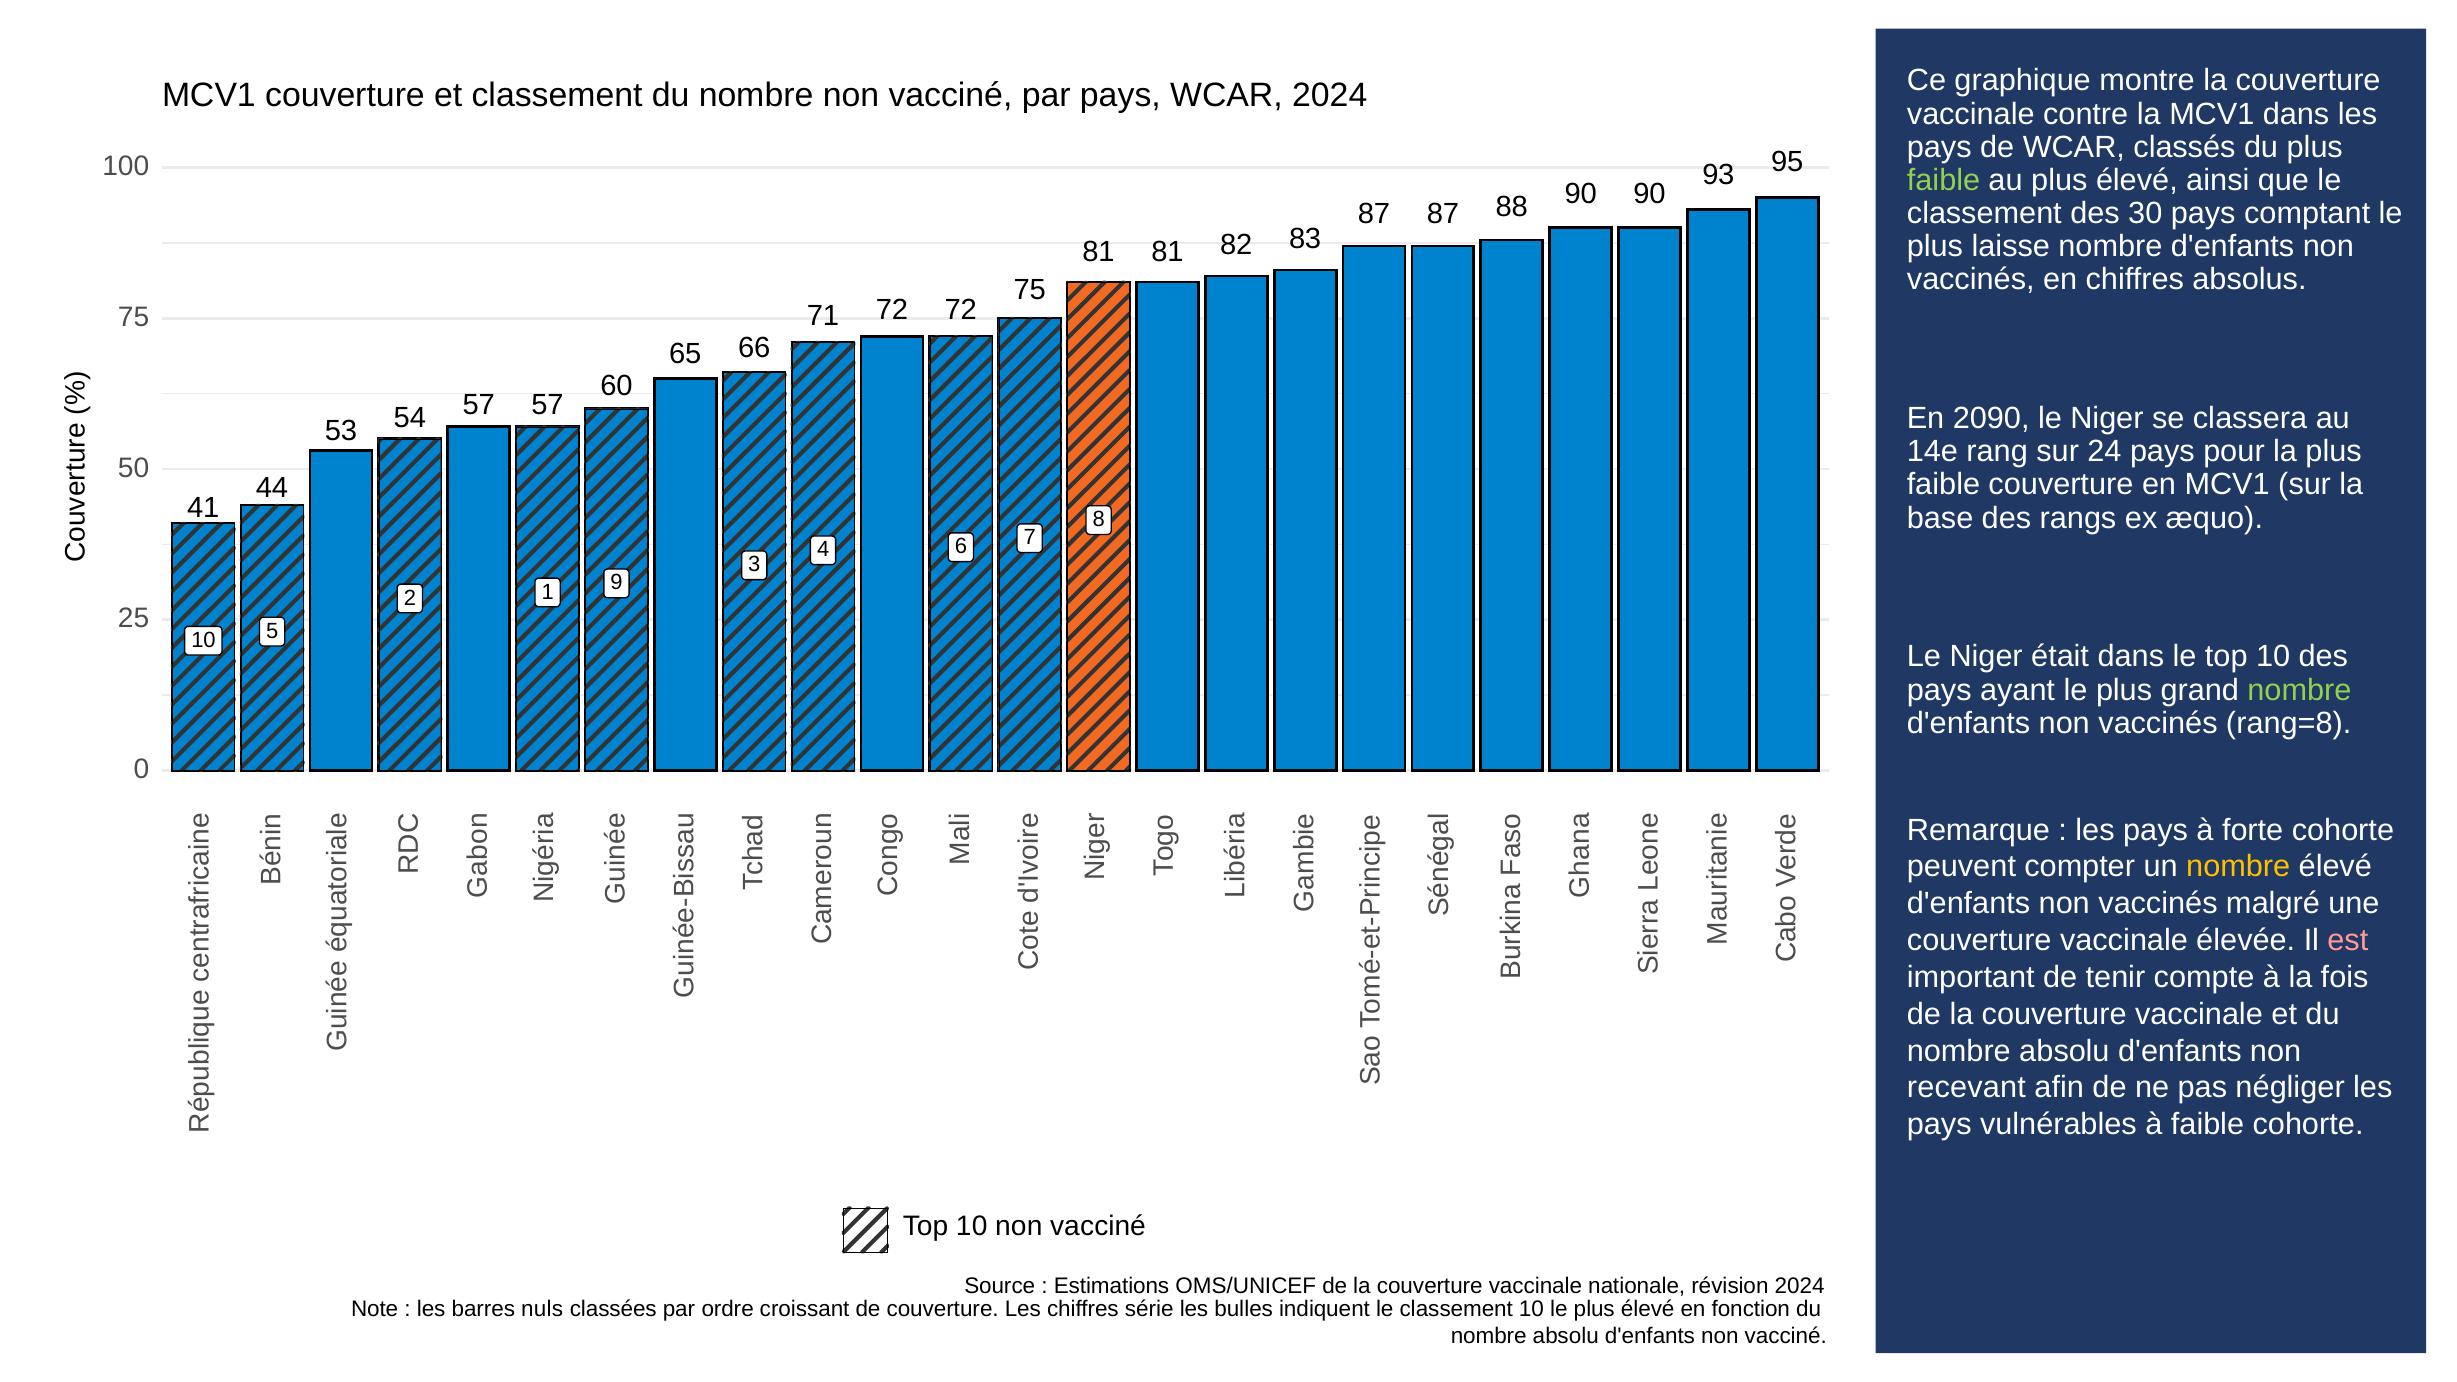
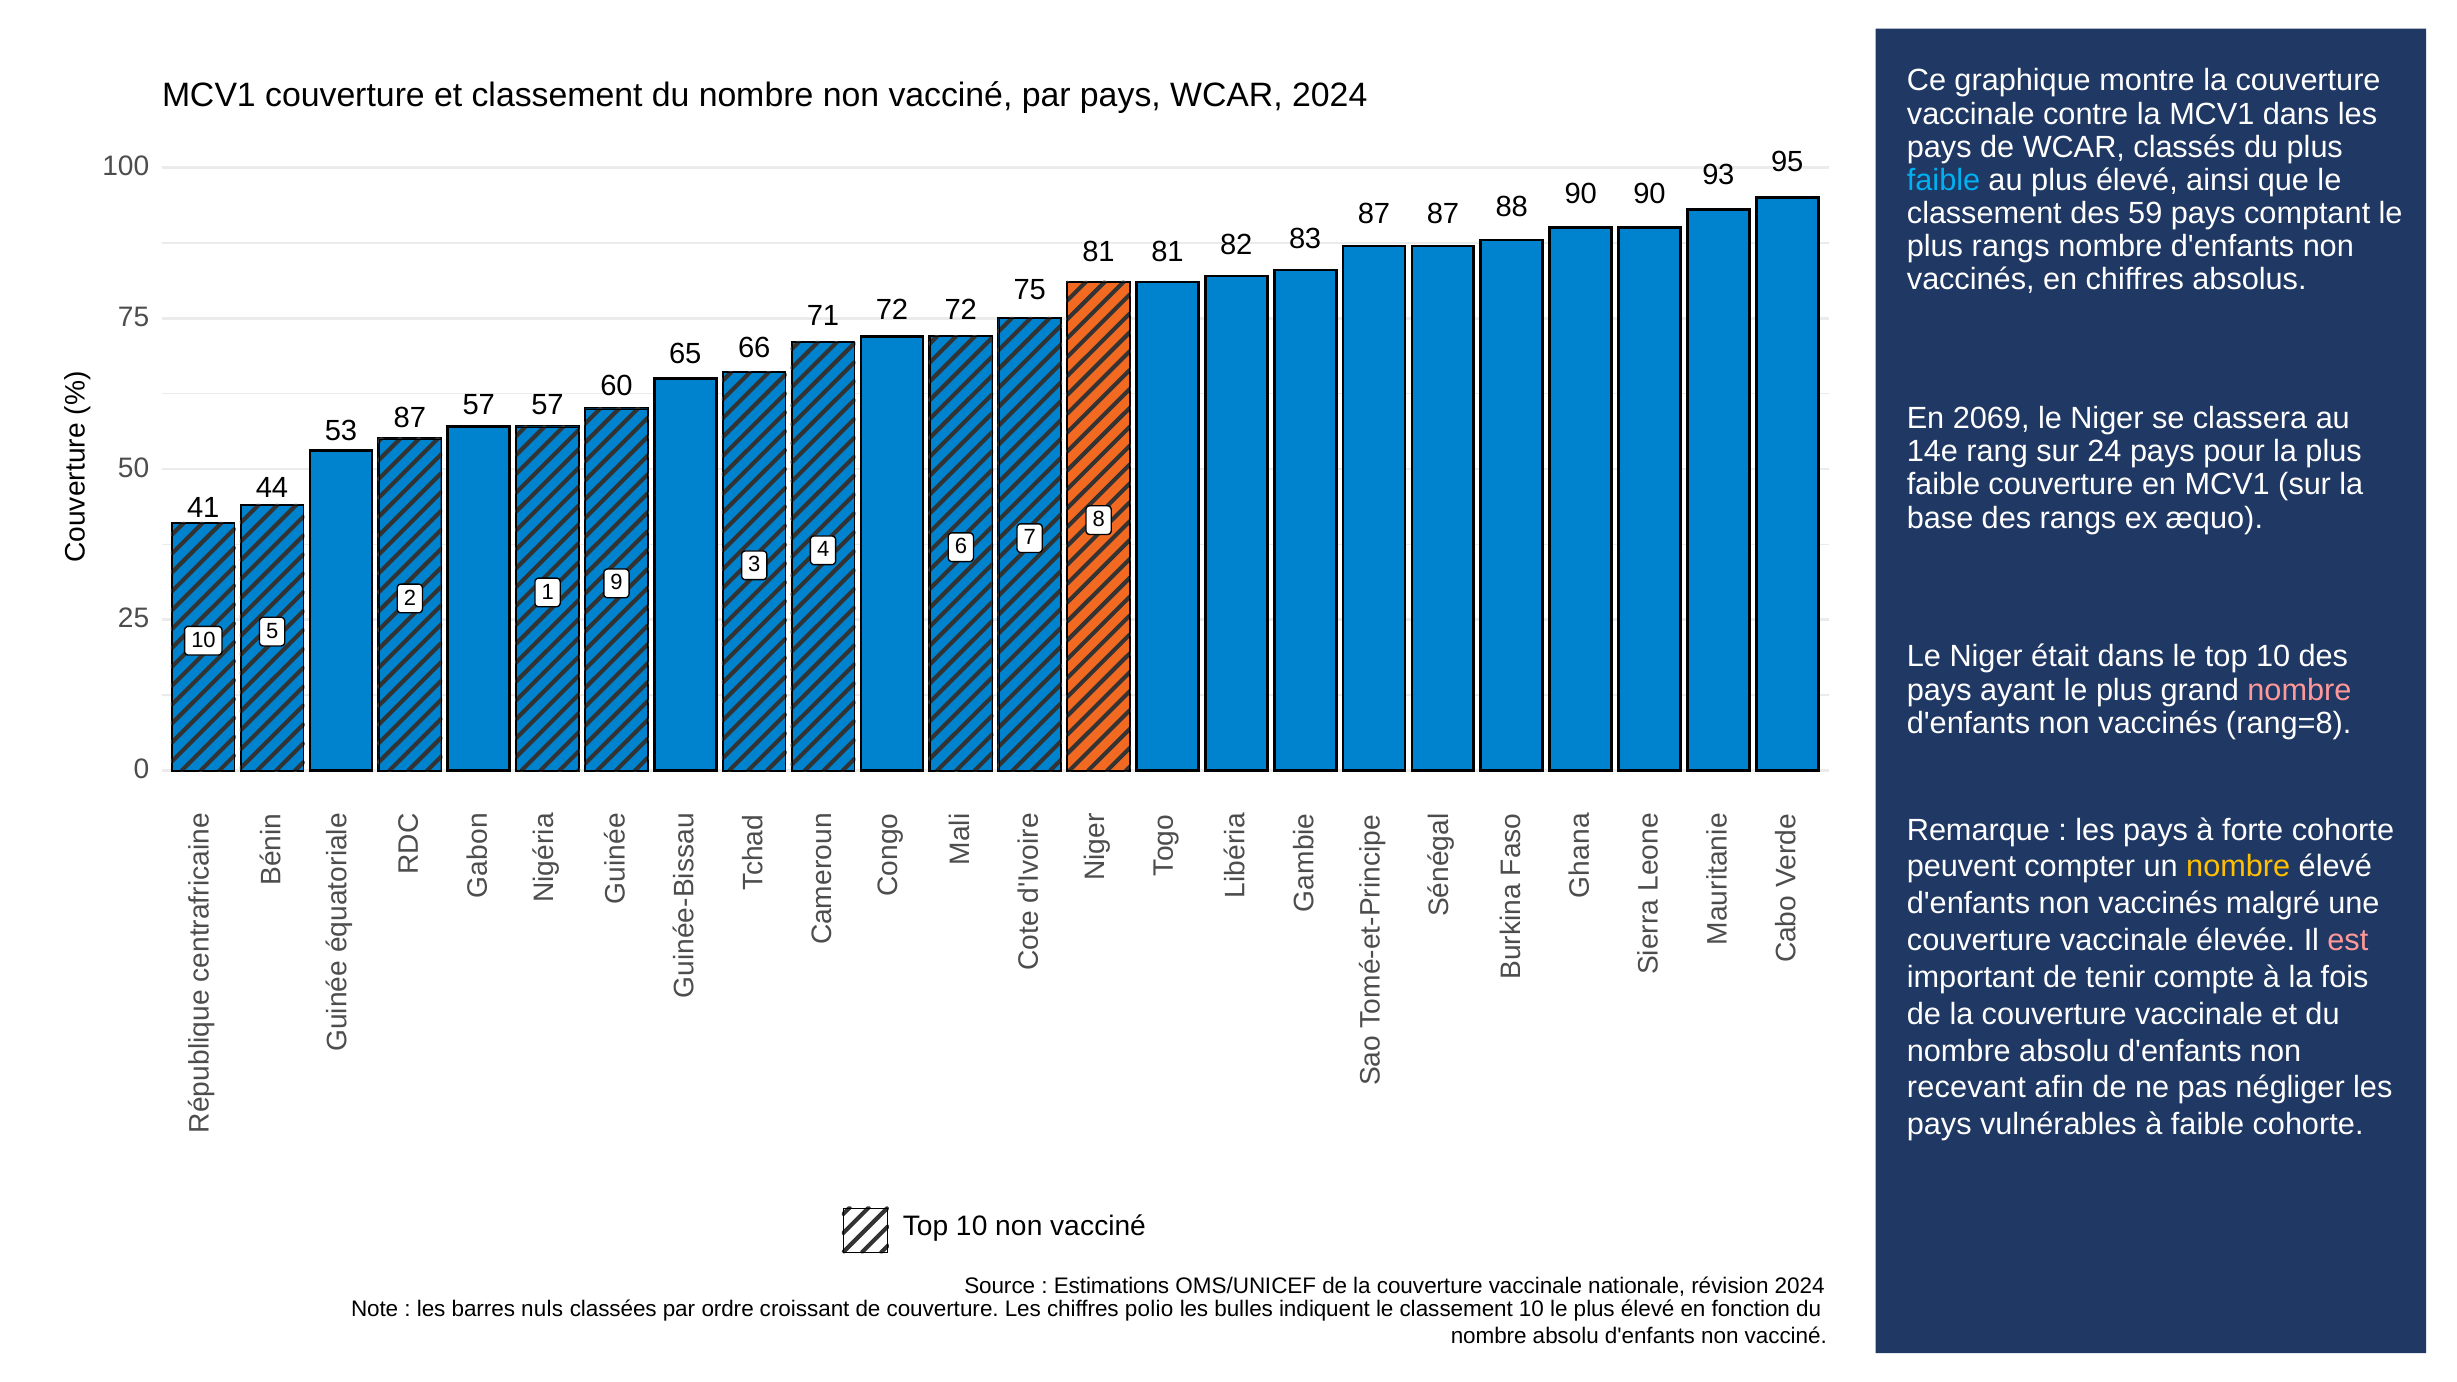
faible colour: light green -> light blue (1944, 180)
30: 30 -> 59 (2145, 213)
plus laisse: laisse -> rangs (2011, 247)
2090: 2090 -> 2069 (1991, 419)
53 54: 54 -> 87 (410, 418)
nombre colour: light green -> pink (2299, 690)
série: série -> polio (1149, 1309)
